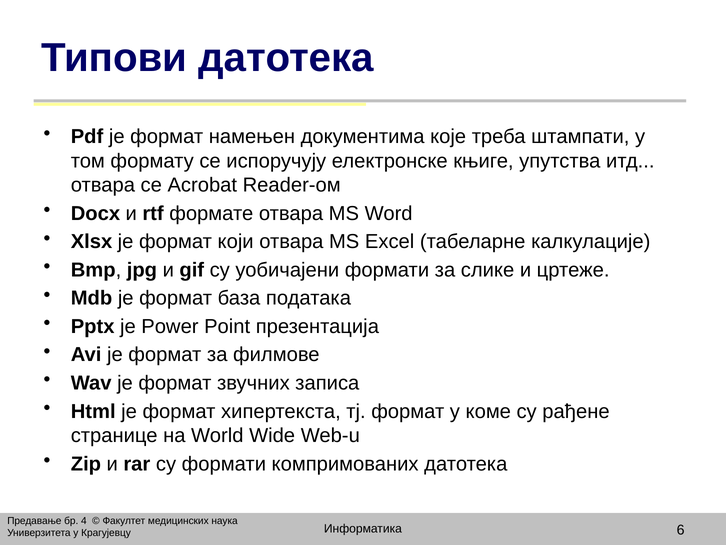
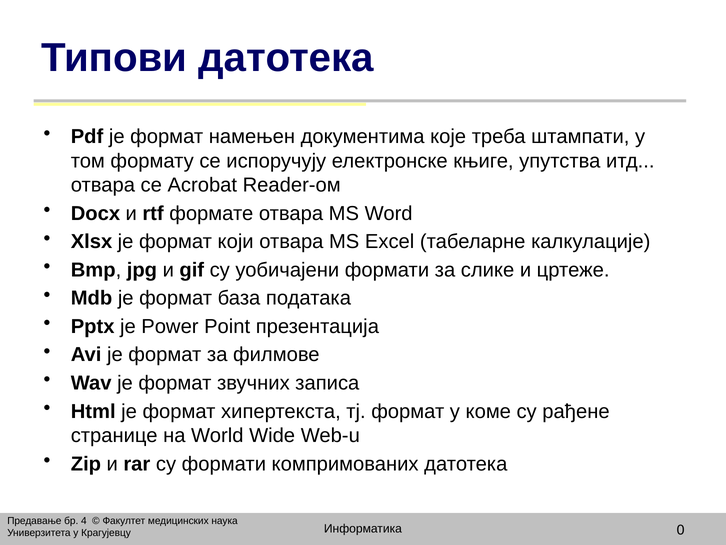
6: 6 -> 0 (681, 530)
